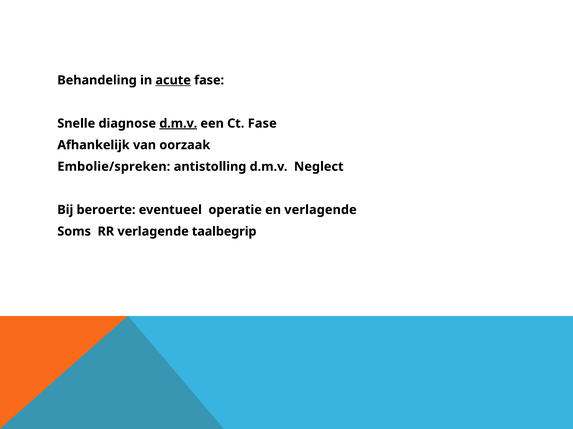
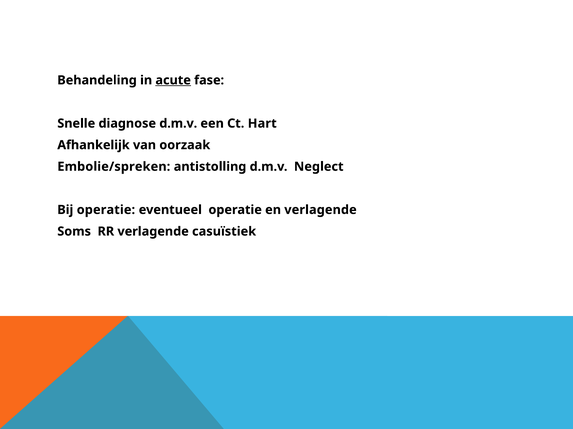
d.m.v underline: present -> none (178, 124)
Ct Fase: Fase -> Hart (262, 124)
Bij beroerte: beroerte -> operatie (106, 210)
taalbegrip: taalbegrip -> casuïstiek (224, 232)
